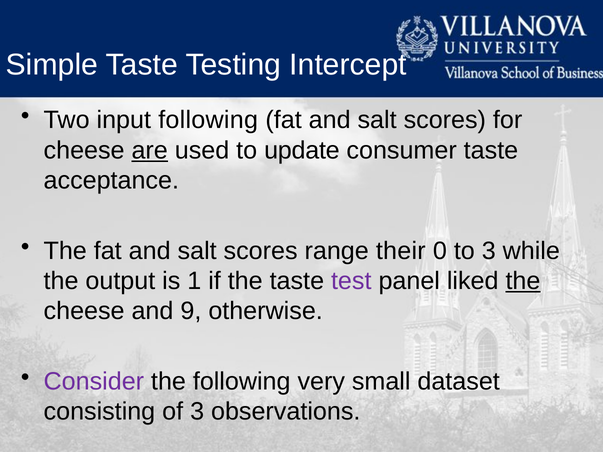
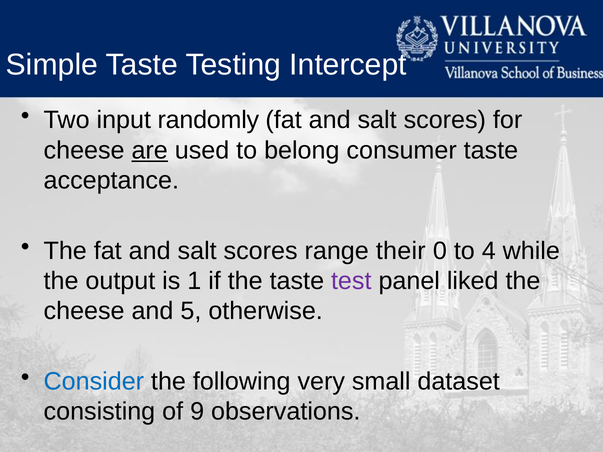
input following: following -> randomly (208, 120)
update: update -> belong (302, 150)
to 3: 3 -> 4 (489, 251)
the underline: present -> none (523, 281)
9: 9 -> 5 (191, 311)
Consider colour: purple -> blue (94, 382)
of 3: 3 -> 9 (197, 412)
